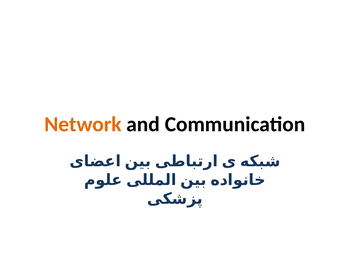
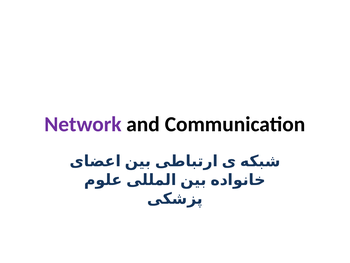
Network colour: orange -> purple (83, 124)
